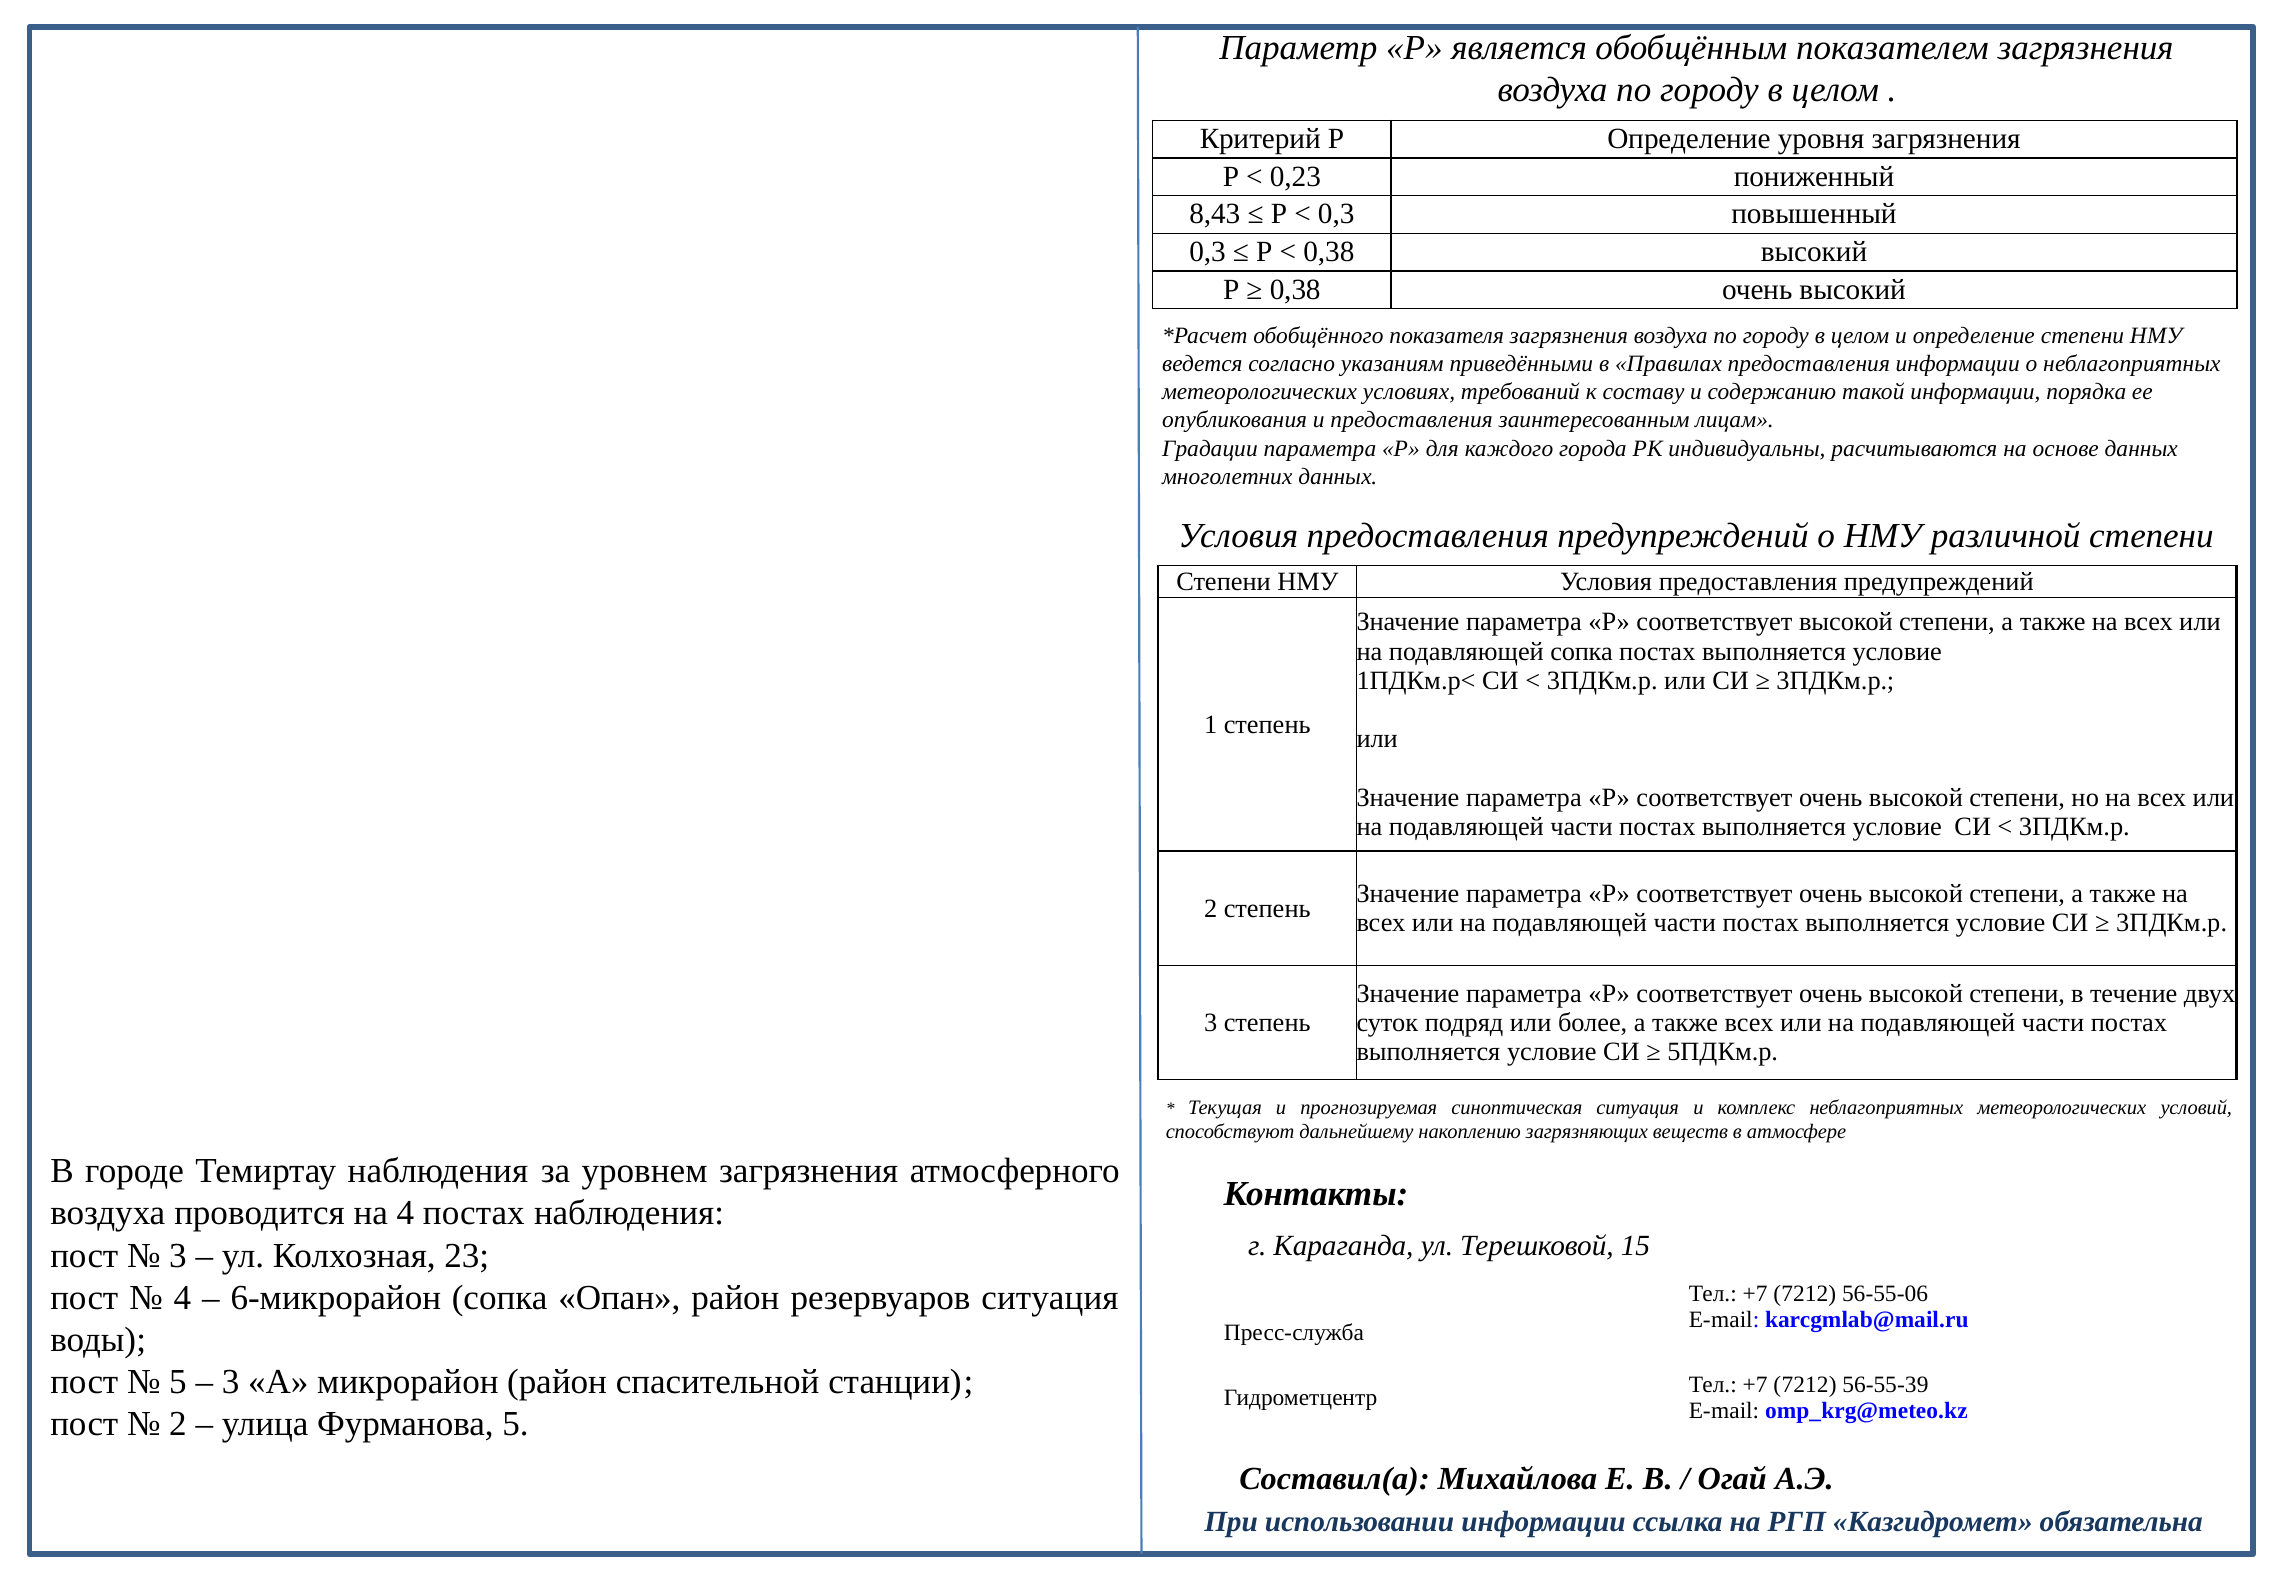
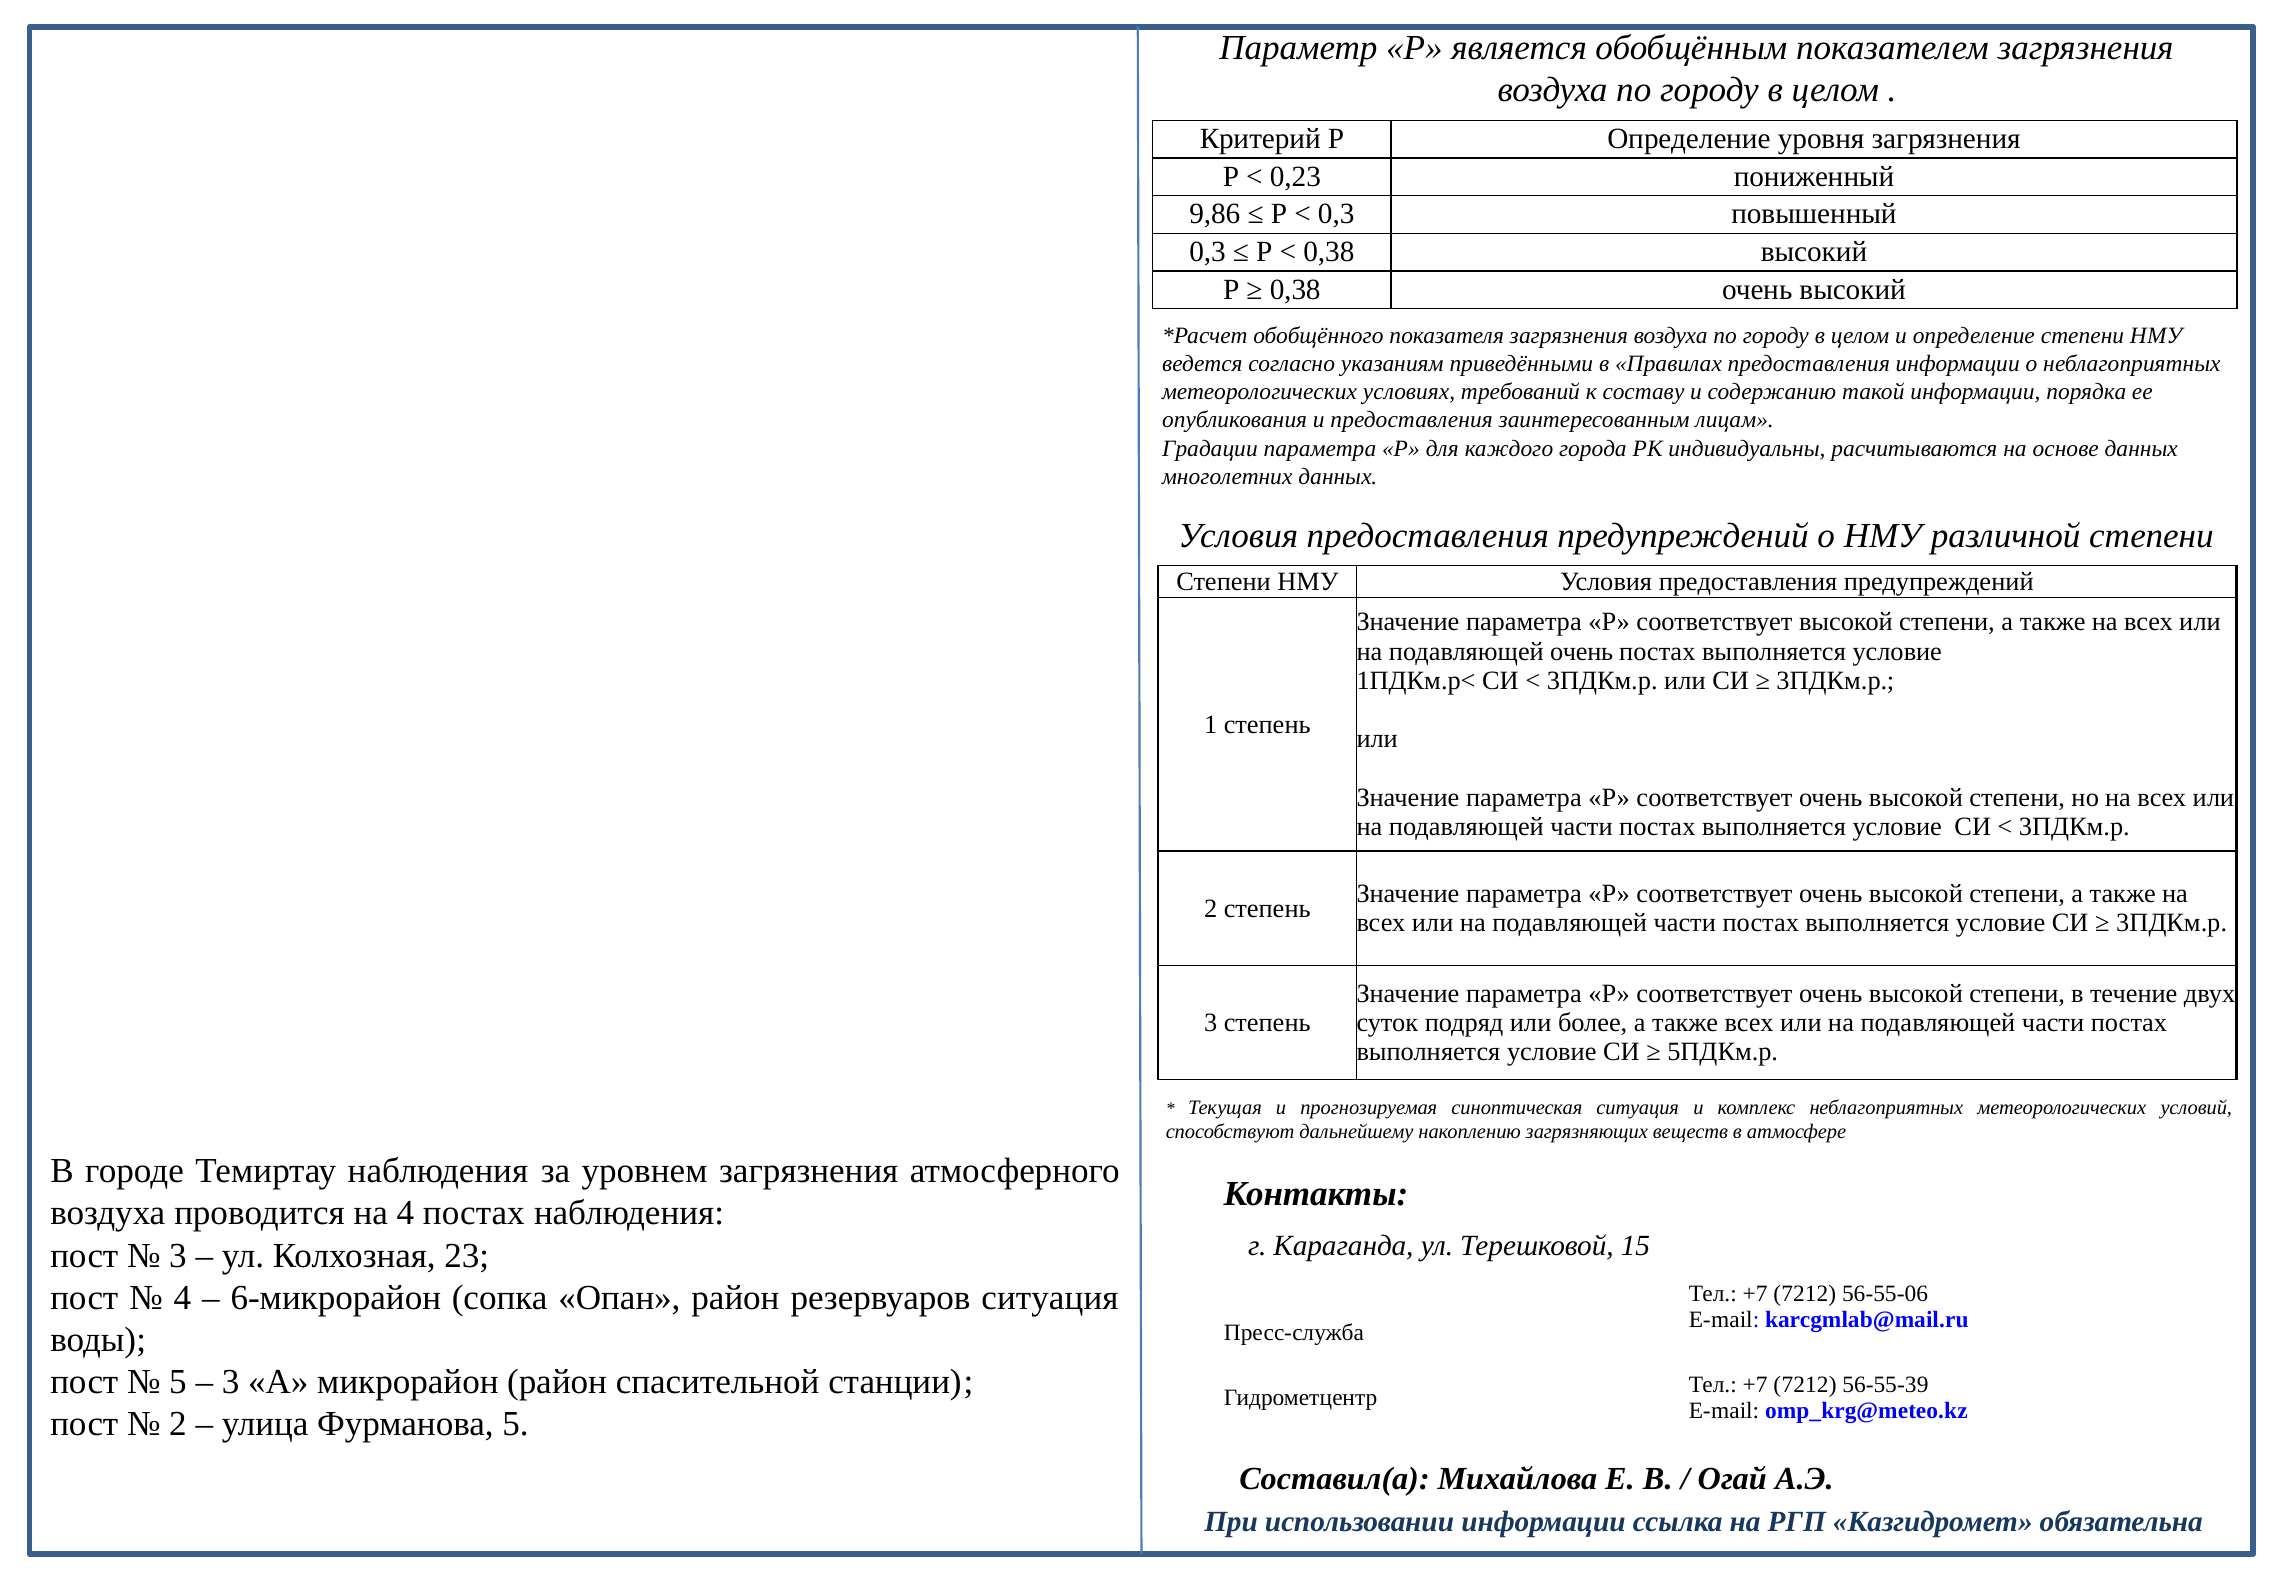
8,43: 8,43 -> 9,86 (1215, 214)
подавляющей сопка: сопка -> очень (1582, 651)
